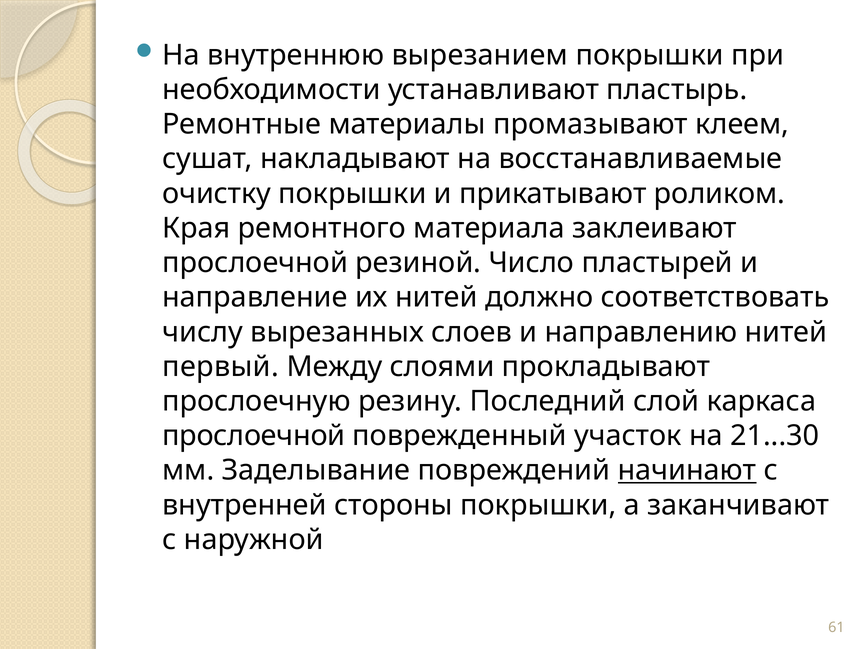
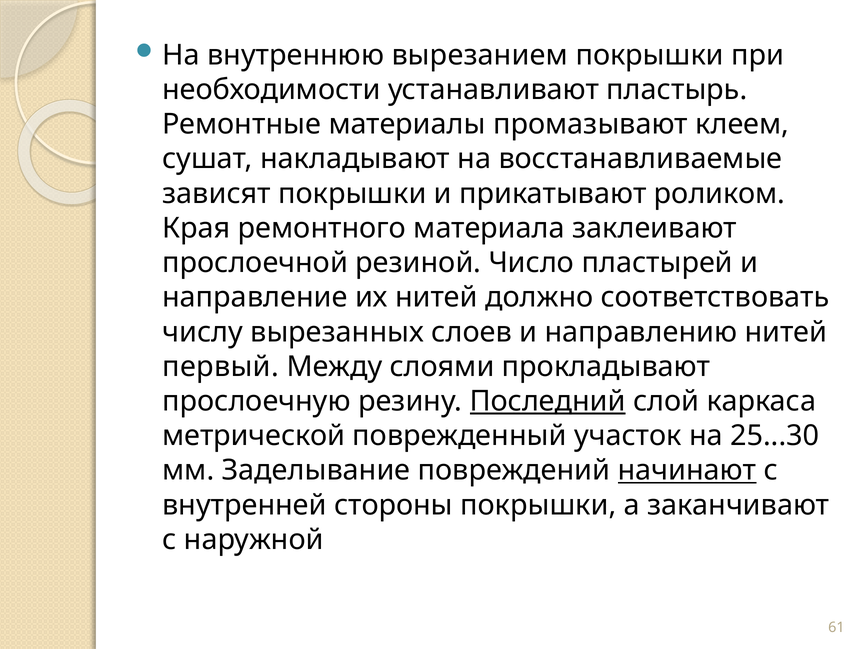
очистку: очистку -> зависят (217, 193)
Последний underline: none -> present (548, 401)
прослоечной: прослоечной -> метрической (254, 436)
21...30: 21...30 -> 25...30 (775, 436)
